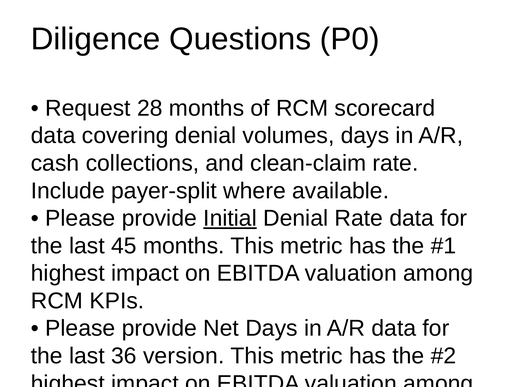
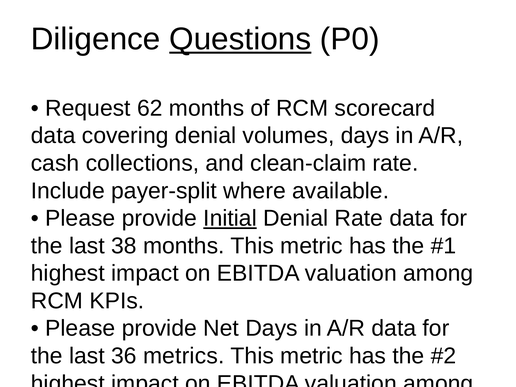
Questions underline: none -> present (240, 39)
28: 28 -> 62 (150, 108)
45: 45 -> 38 (124, 246)
version: version -> metrics (184, 356)
